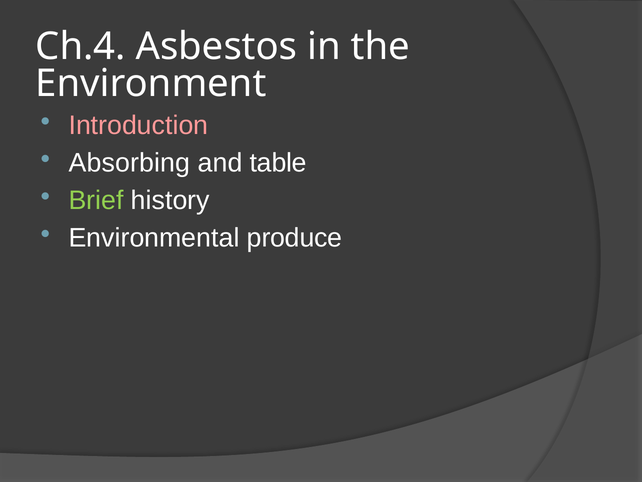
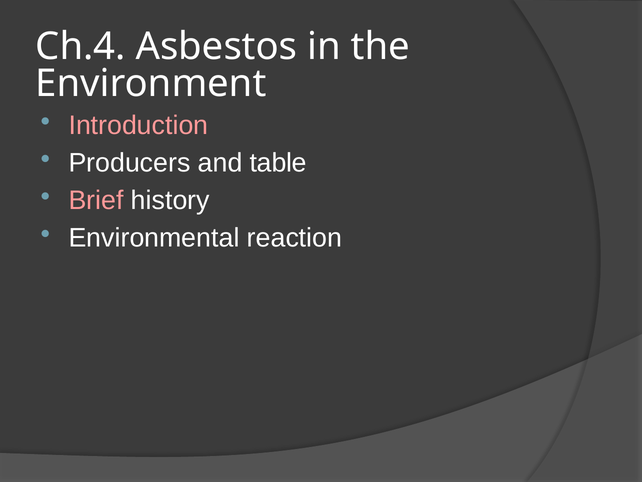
Absorbing: Absorbing -> Producers (130, 163)
Brief colour: light green -> pink (96, 200)
produce: produce -> reaction (294, 238)
